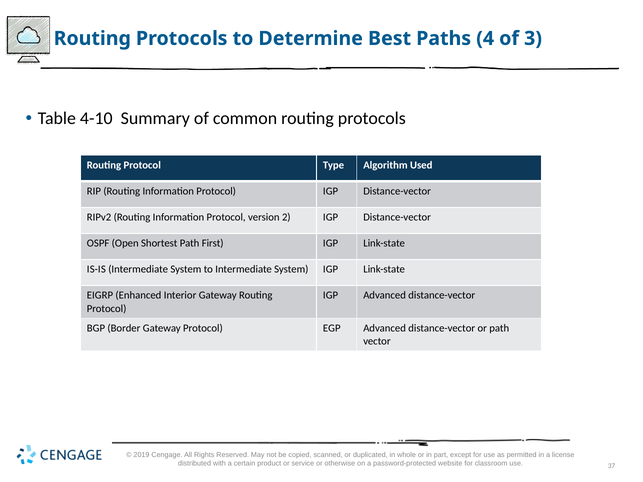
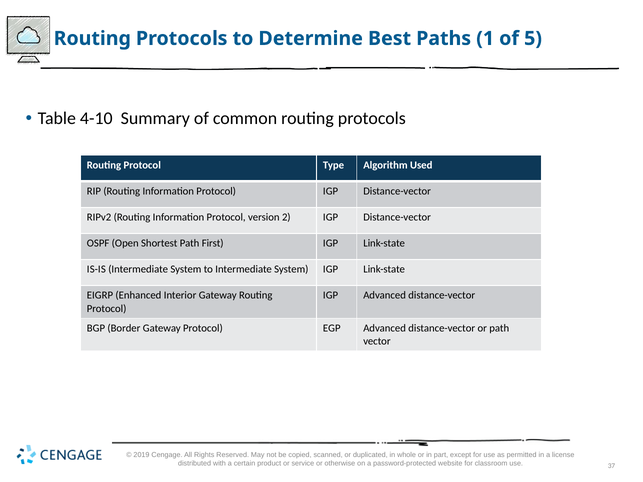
4: 4 -> 1 (485, 38)
3: 3 -> 5 (533, 38)
